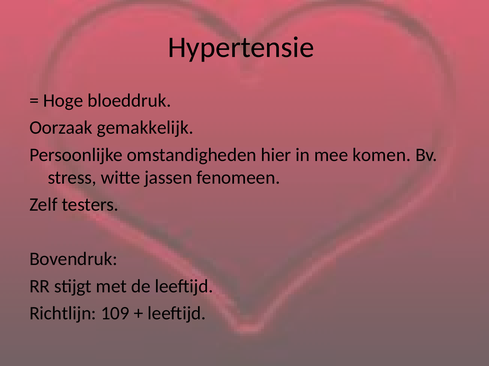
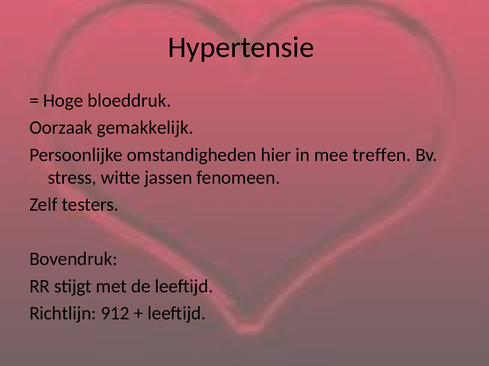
komen: komen -> treffen (382, 155)
109: 109 -> 912 (115, 314)
